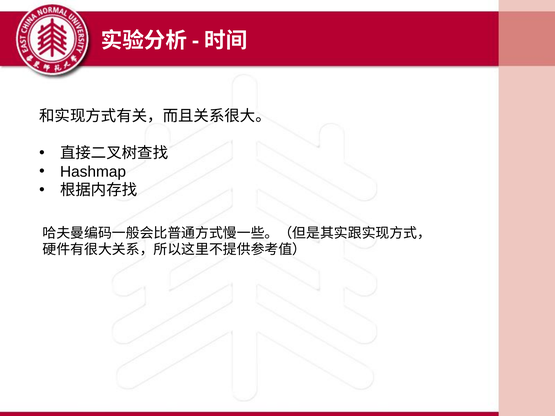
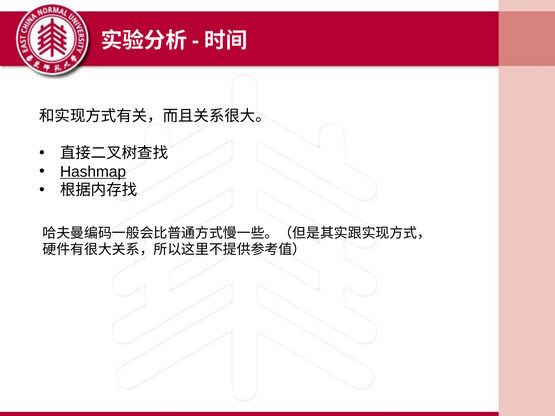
Hashmap underline: none -> present (93, 172)
